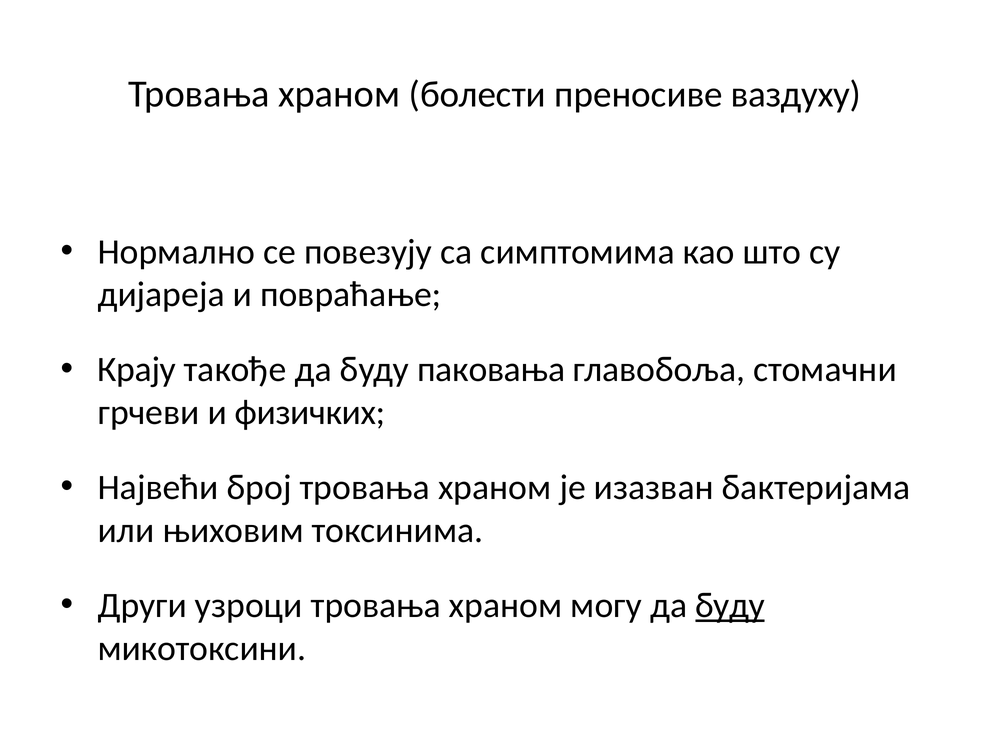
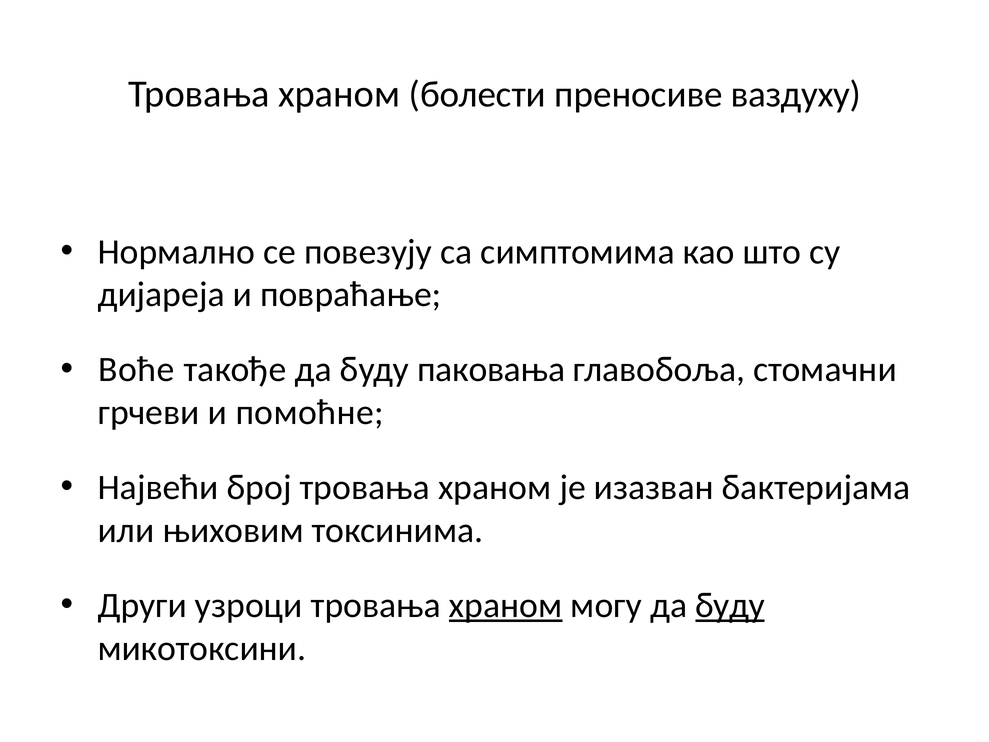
Крају: Крају -> Воће (136, 370)
физичких: физичких -> помоћне (310, 412)
храном underline: none -> present (506, 605)
